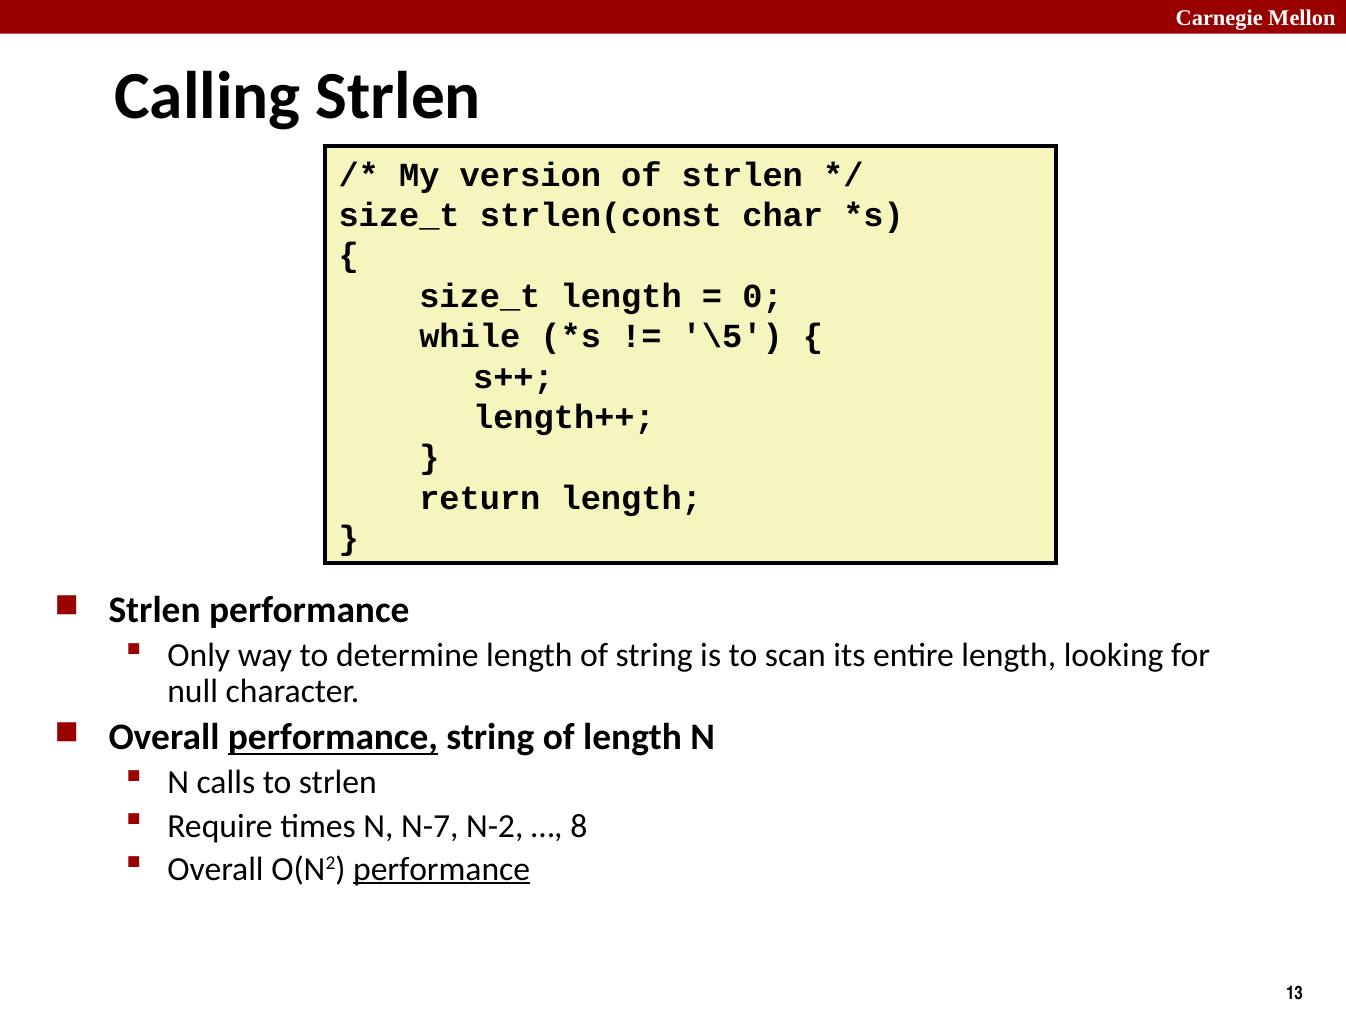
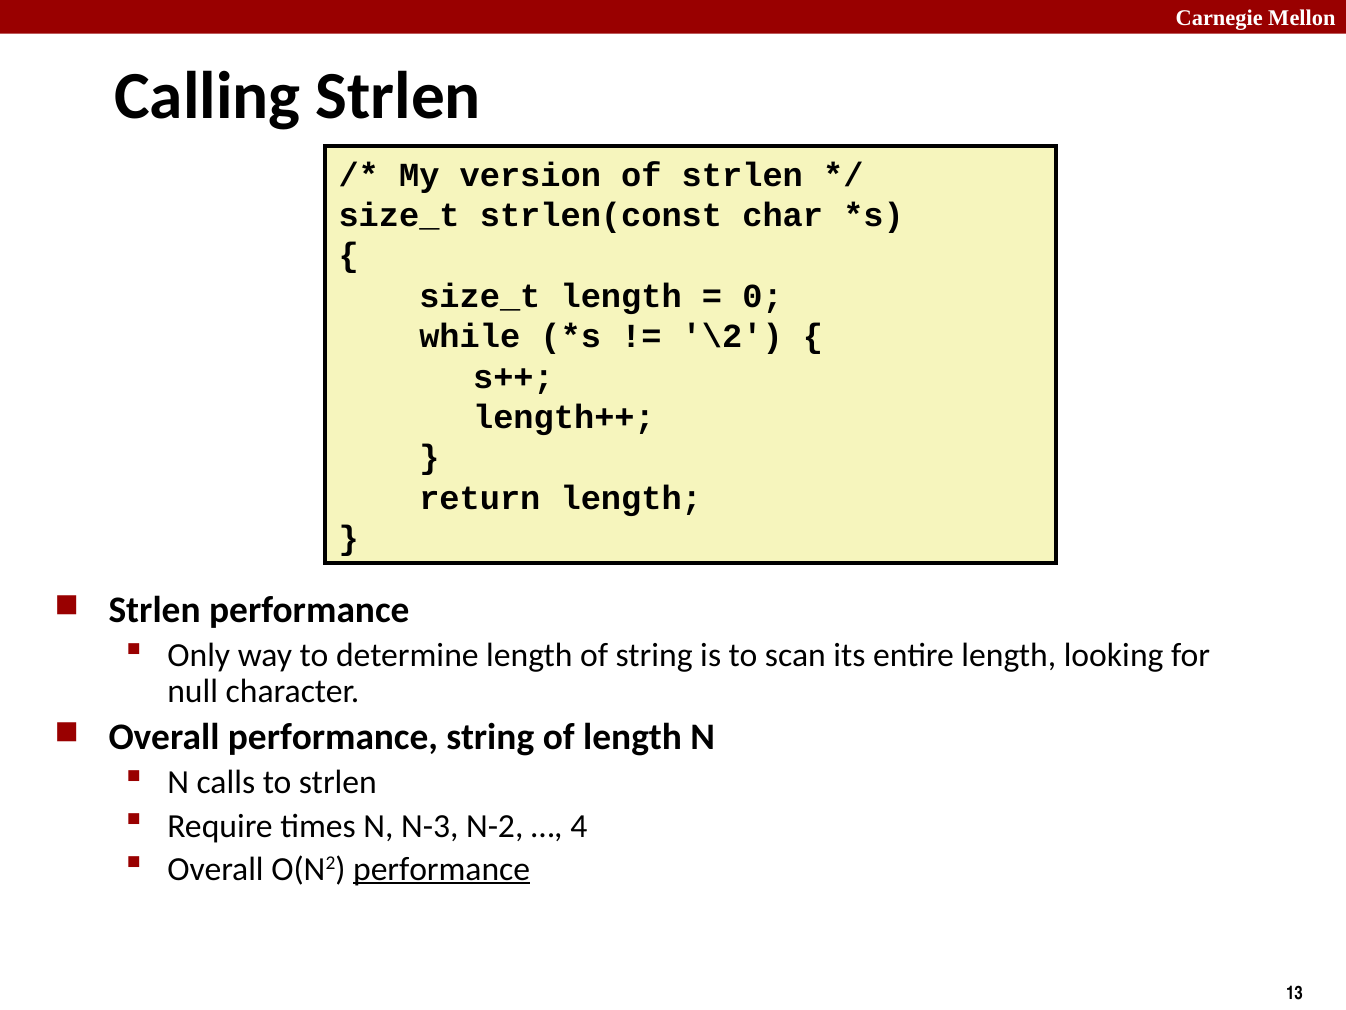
\5: \5 -> \2 (732, 336)
performance underline: present -> none (333, 737)
N-7: N-7 -> N-3 (430, 825)
8: 8 -> 4 (579, 825)
